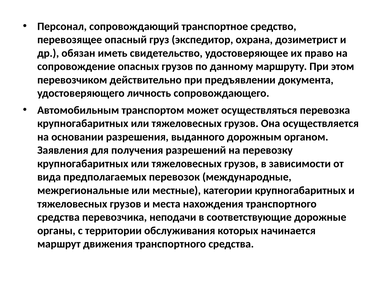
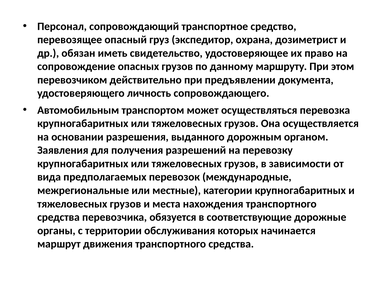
неподачи: неподачи -> обязуется (173, 217)
